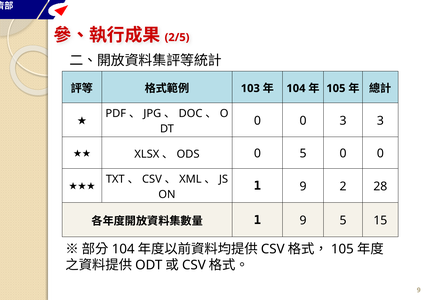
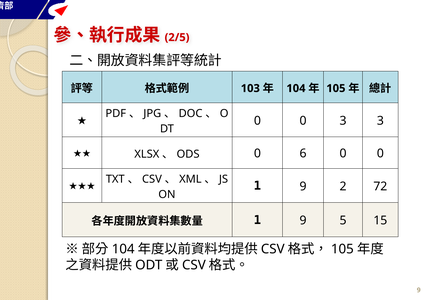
0 5: 5 -> 6 (303, 153)
28: 28 -> 72 (380, 186)
